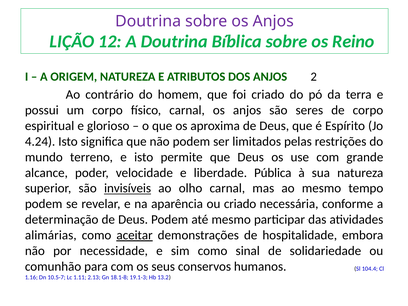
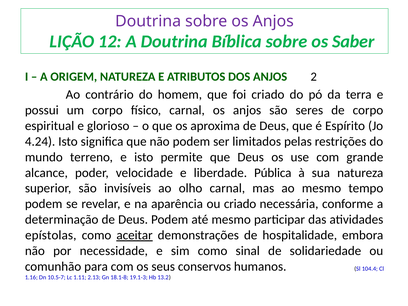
Reino: Reino -> Saber (353, 42)
invisíveis underline: present -> none (128, 188)
alimárias: alimárias -> epístolas (51, 235)
